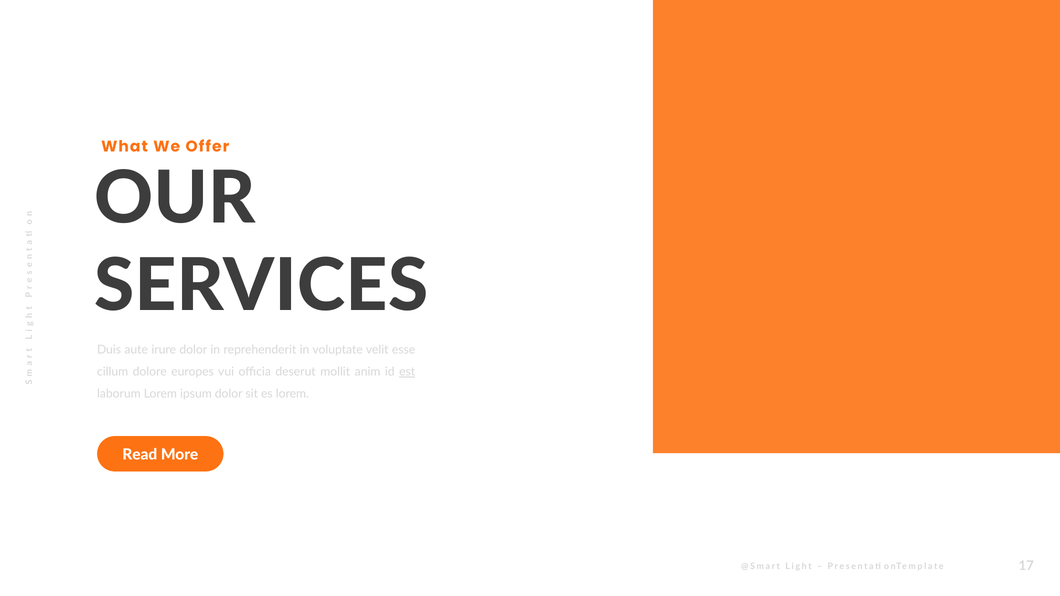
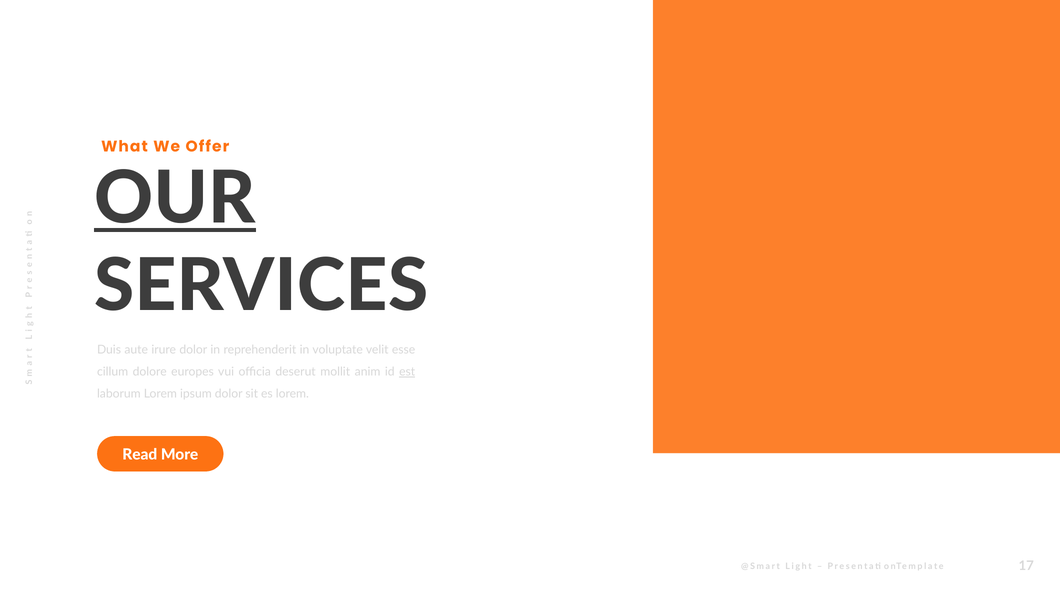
OUR underline: none -> present (175, 199)
